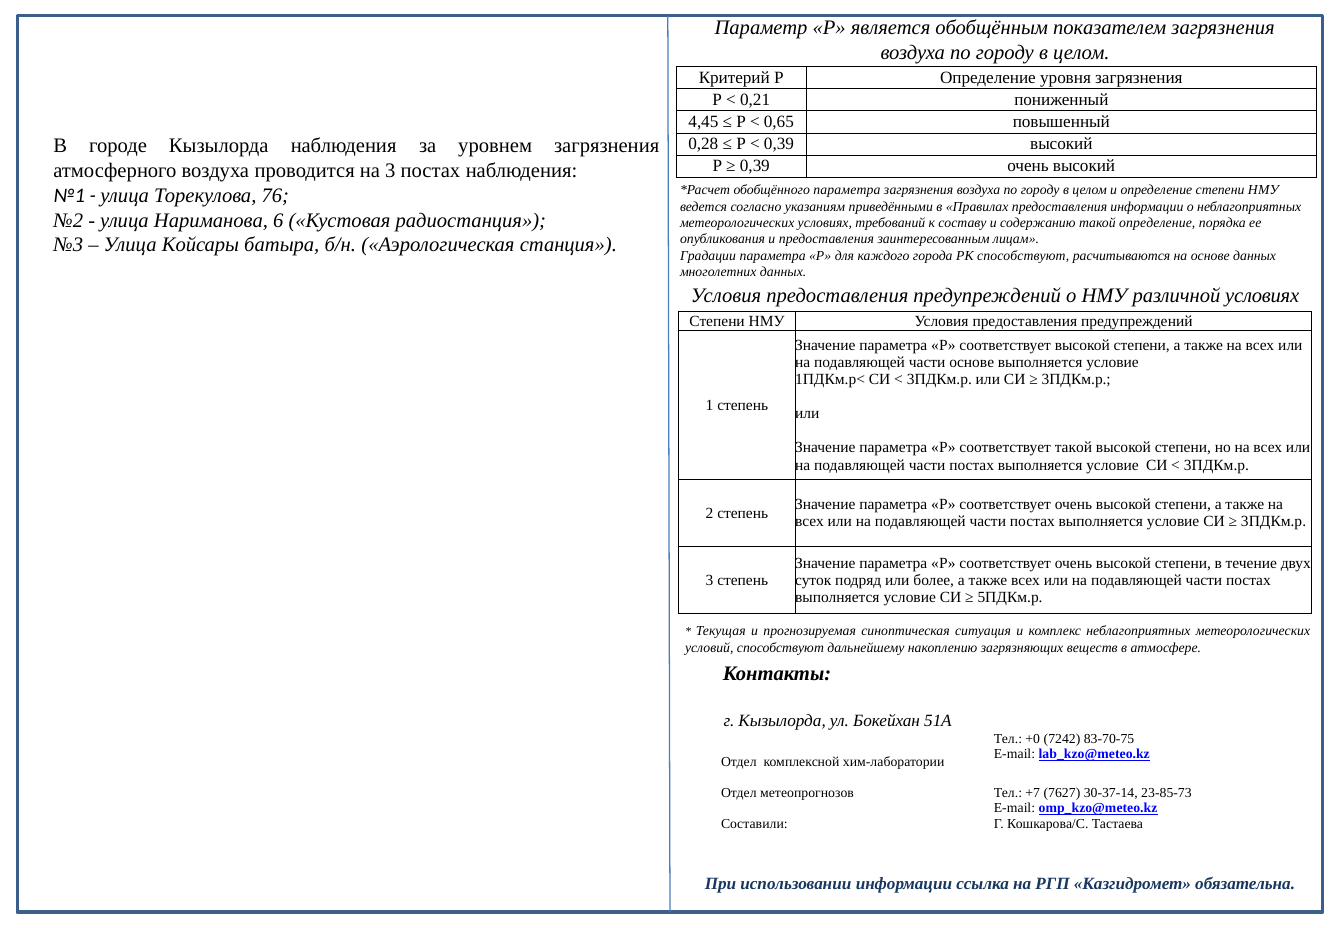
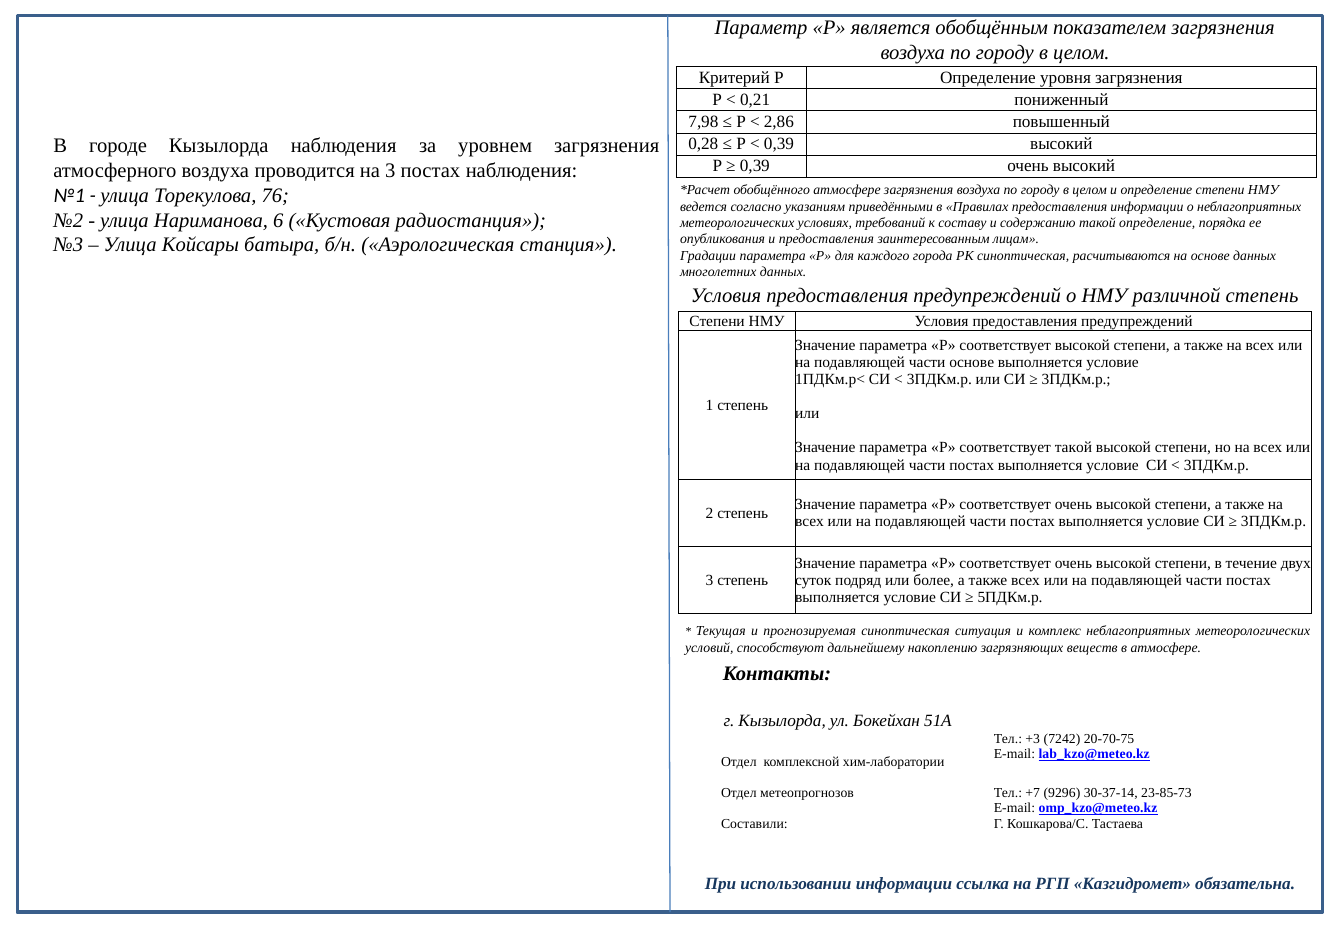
4,45: 4,45 -> 7,98 (703, 122)
0,65: 0,65 -> 2,86 (779, 122)
обобщённого параметра: параметра -> атмосфере (847, 190)
РК способствуют: способствуют -> синоптическая (1023, 256)
различной условиях: условиях -> степень (1262, 296)
+0: +0 -> +3 (1033, 739)
83-70-75: 83-70-75 -> 20-70-75 (1109, 739)
7627: 7627 -> 9296 (1062, 793)
